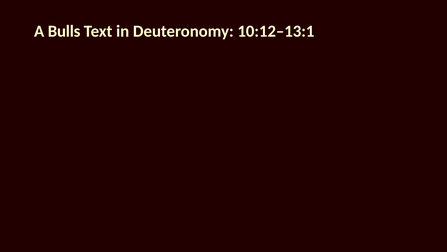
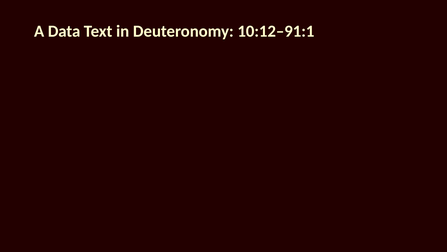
Bulls: Bulls -> Data (64, 31)
10:12–13:1: 10:12–13:1 -> 10:12–91:1 (276, 31)
